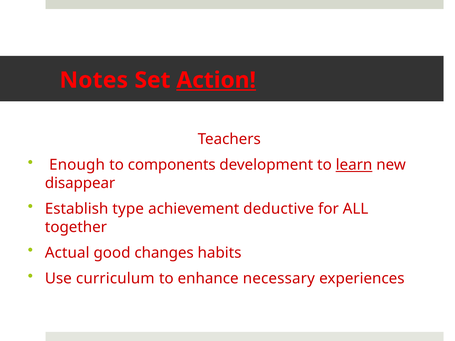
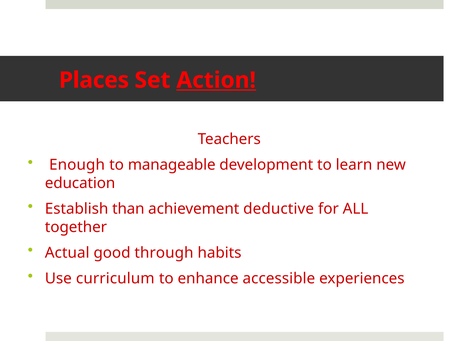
Notes: Notes -> Places (94, 80)
components: components -> manageable (172, 165)
learn underline: present -> none (354, 165)
disappear: disappear -> education (80, 183)
type: type -> than (128, 209)
changes: changes -> through (164, 253)
necessary: necessary -> accessible (279, 279)
